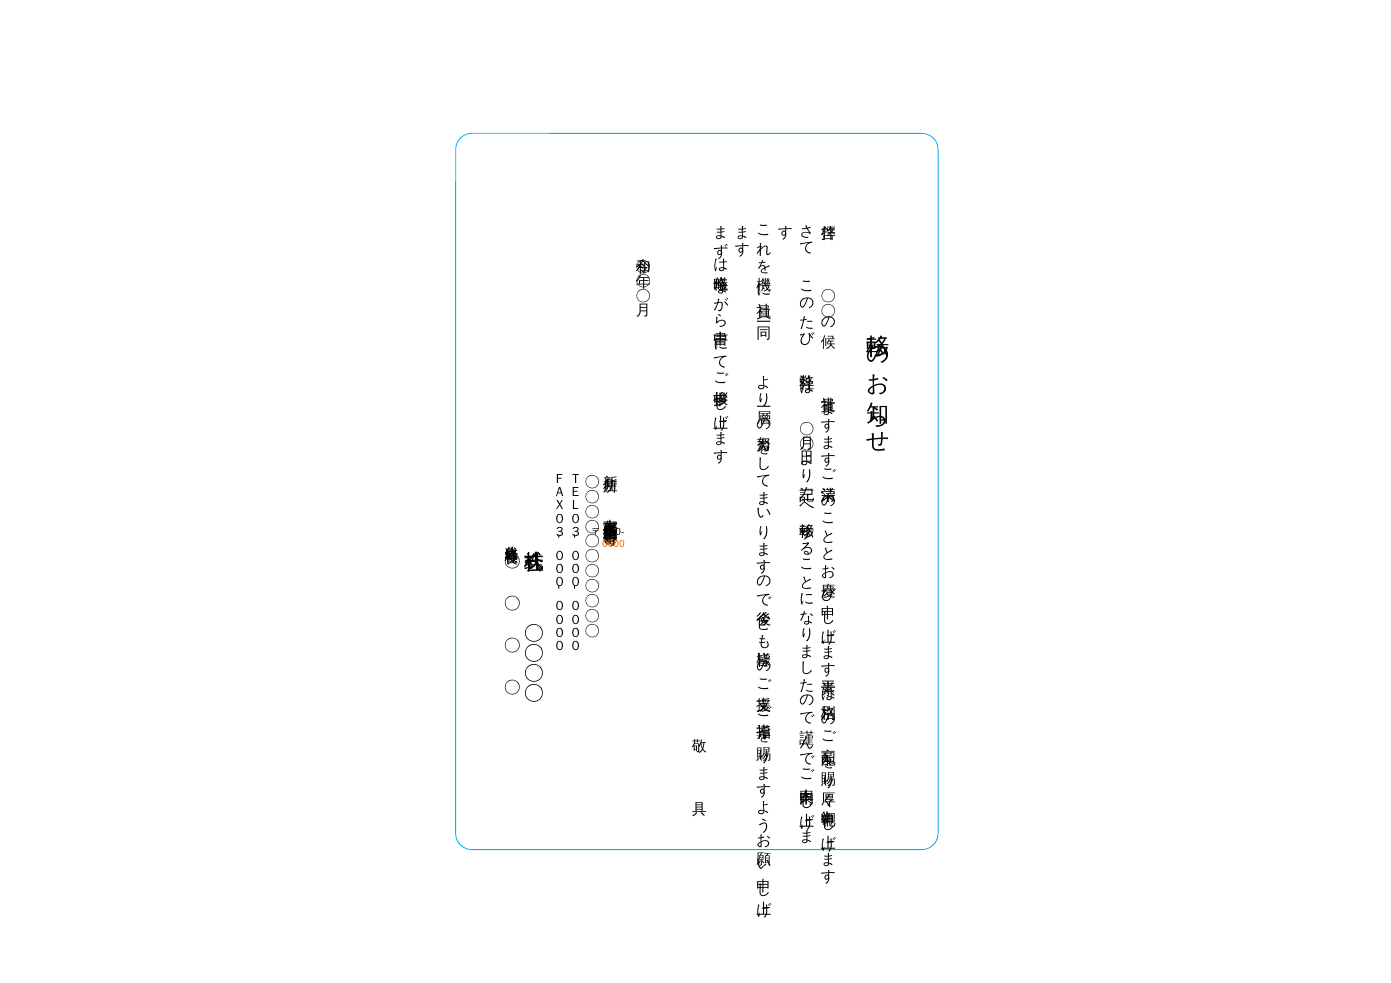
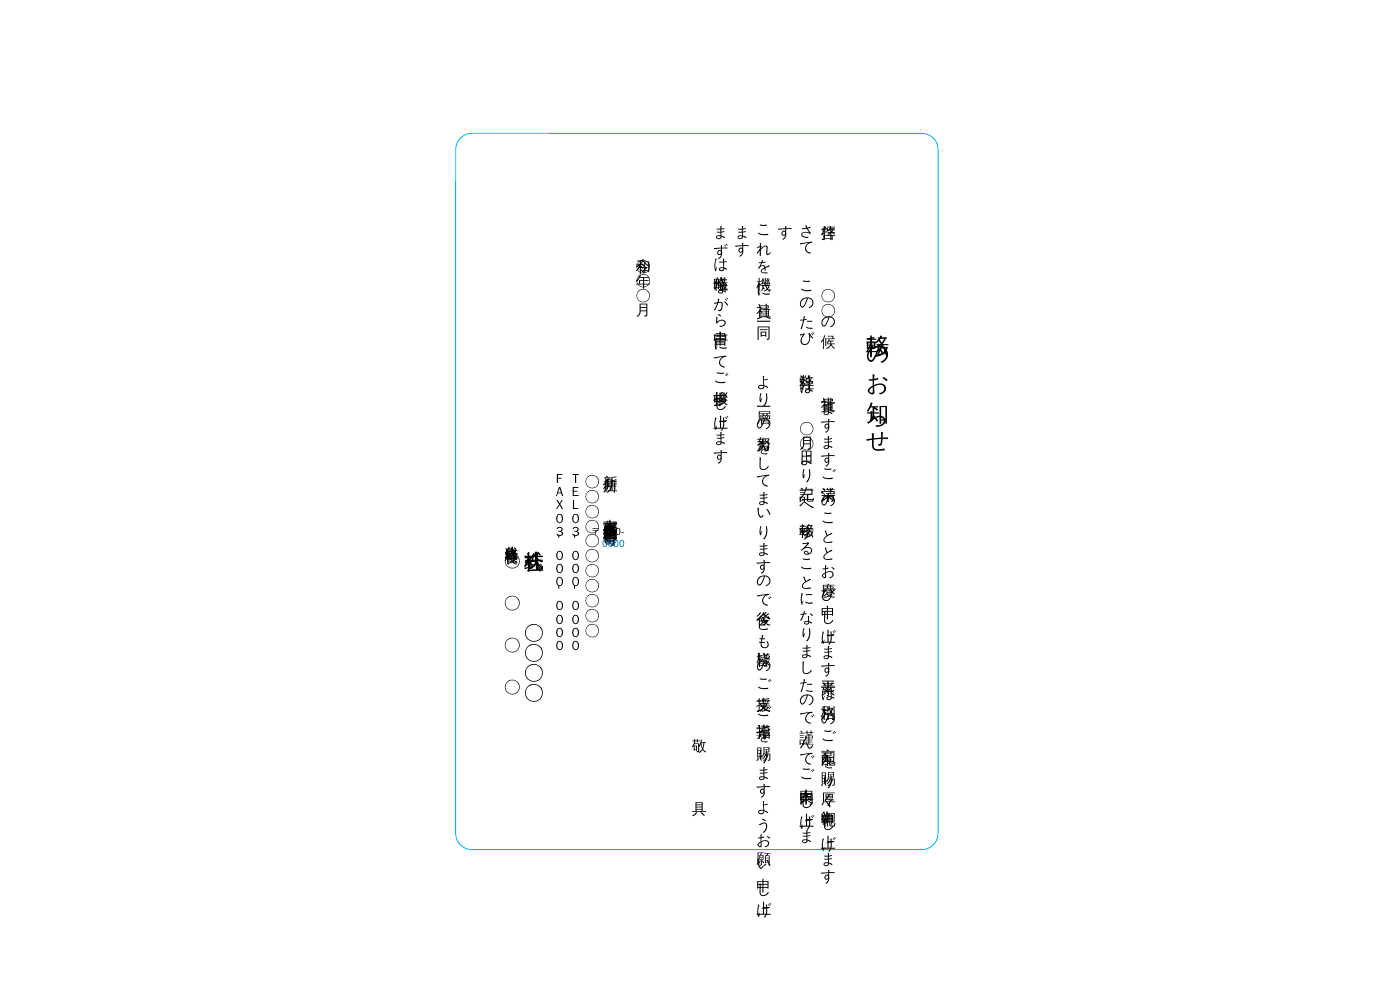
0000 colour: orange -> blue (613, 544)
